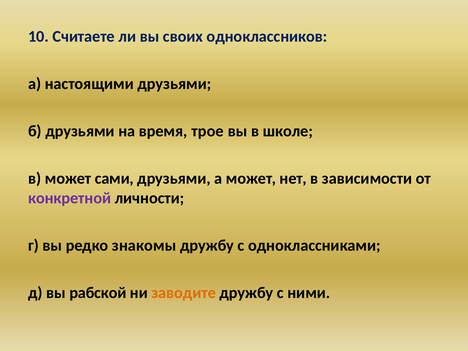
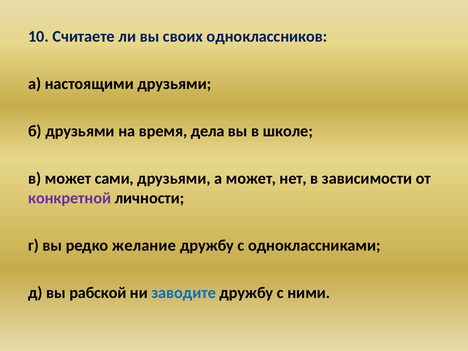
трое: трое -> дела (208, 131)
знакомы: знакомы -> желание (144, 245)
заводите colour: orange -> blue (184, 293)
